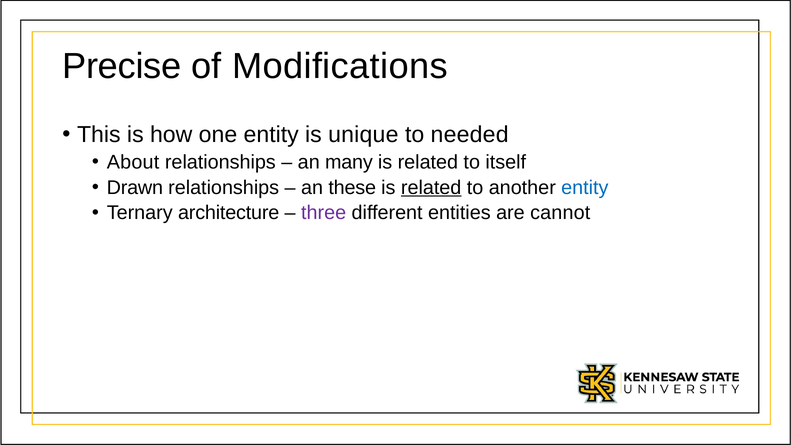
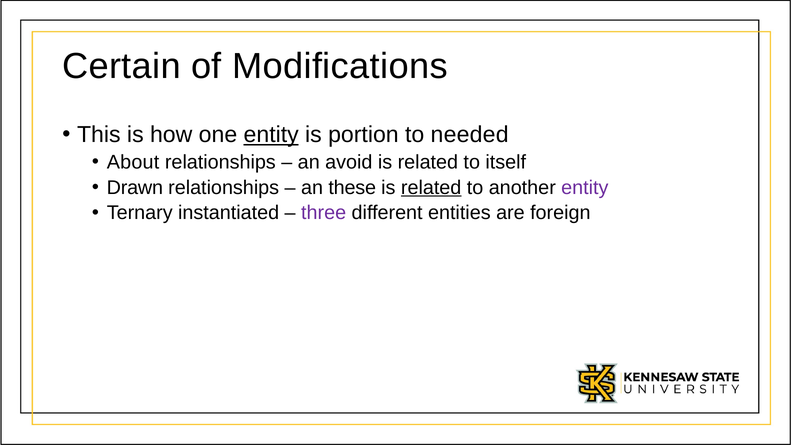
Precise: Precise -> Certain (121, 66)
entity underline: none -> present (271, 135)
unique: unique -> portion (363, 135)
many: many -> avoid (349, 162)
entity colour: blue -> purple (585, 187)
architecture: architecture -> instantiated (229, 213)
cannot: cannot -> foreign (560, 213)
